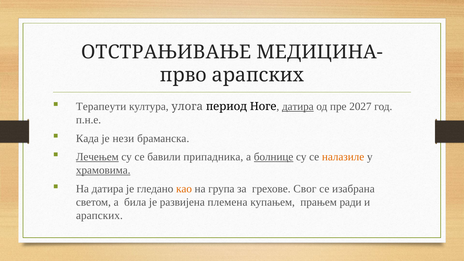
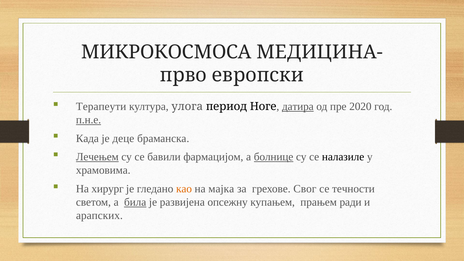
ОТСТРАЊИВАЊЕ: ОТСТРАЊИВАЊЕ -> МИКРОКОСМОСА (166, 52)
прво арапских: арапских -> европски (258, 75)
2027: 2027 -> 2020 (360, 107)
п.н.е underline: none -> present (89, 120)
нези: нези -> деце (123, 138)
припадника: припадника -> фармацијом (213, 157)
налазиле colour: orange -> black (343, 157)
храмовима underline: present -> none (103, 170)
На датира: датира -> хирург (108, 189)
група: група -> мајка (221, 189)
изабрана: изабрана -> течности (353, 189)
била underline: none -> present (135, 202)
племена: племена -> опсежну (228, 202)
